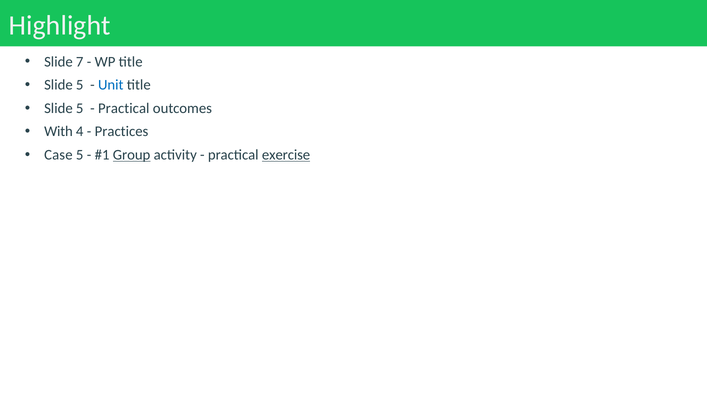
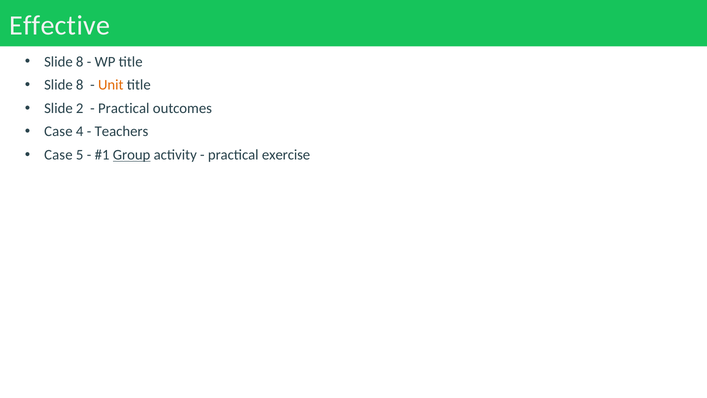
Highlight: Highlight -> Effective (60, 25)
7: 7 -> 8 (80, 62)
5: 5 -> 8 (80, 85)
Unit colour: blue -> orange (111, 85)
5: 5 -> 2 (80, 108)
With: With -> Case (58, 131)
Practices: Practices -> Teachers (122, 131)
exercise underline: present -> none (286, 155)
